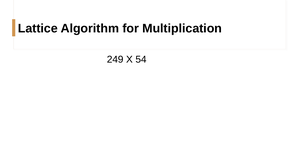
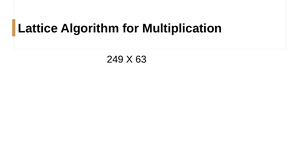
54: 54 -> 63 (141, 59)
